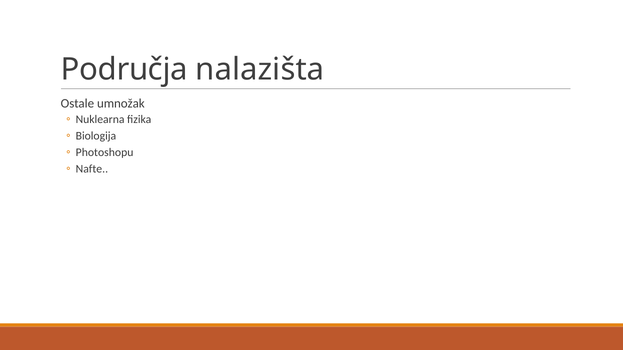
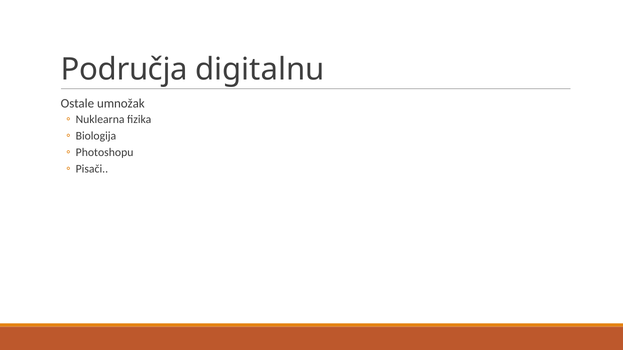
nalazišta: nalazišta -> digitalnu (260, 70)
Nafte: Nafte -> Pisači (92, 169)
